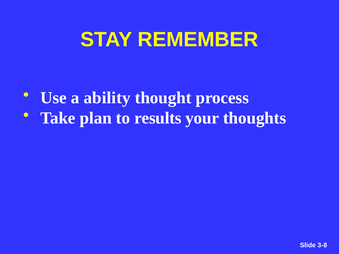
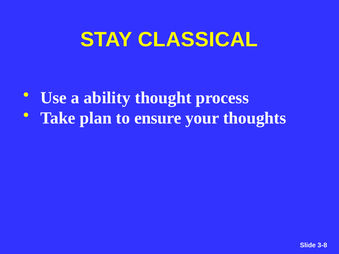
REMEMBER: REMEMBER -> CLASSICAL (198, 40)
results: results -> ensure (158, 118)
